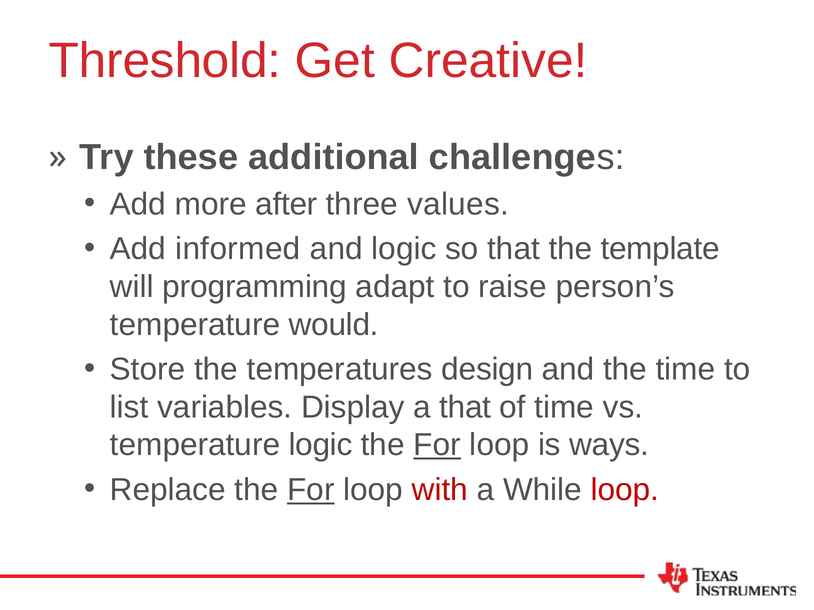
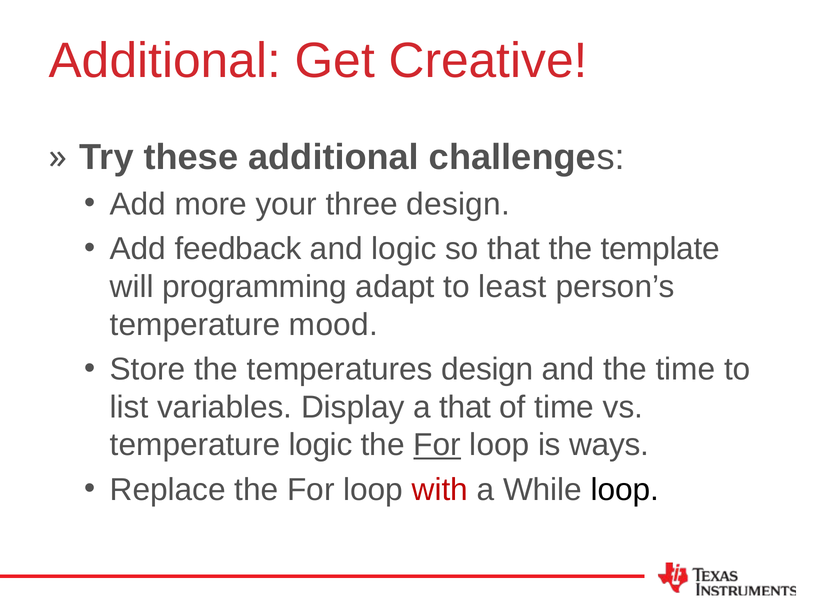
Threshold: Threshold -> Additional (165, 61)
after: after -> your (286, 204)
three values: values -> design (458, 204)
informed: informed -> feedback (238, 249)
raise: raise -> least (512, 287)
would: would -> mood (333, 325)
For underline: present -> none (311, 490)
loop colour: red -> black (625, 490)
